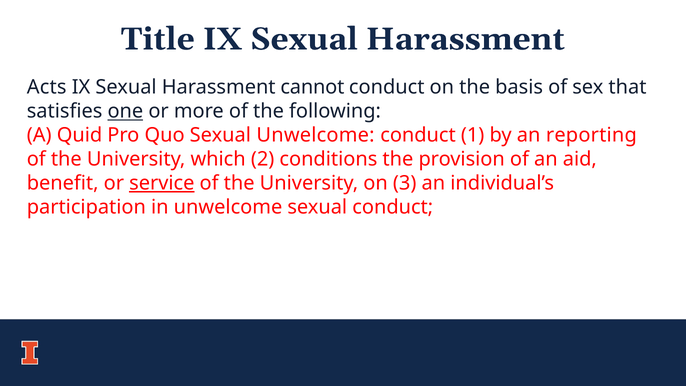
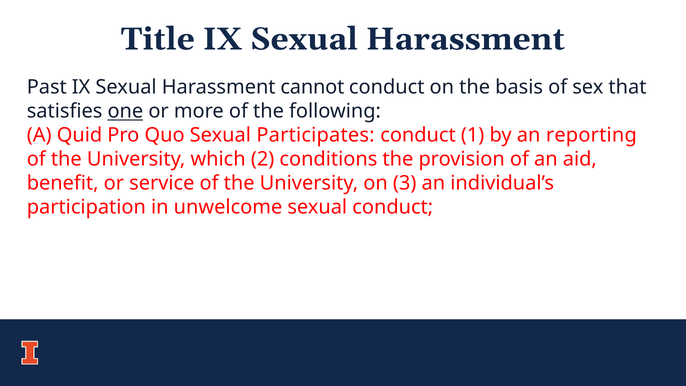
Acts: Acts -> Past (47, 87)
Sexual Unwelcome: Unwelcome -> Participates (316, 135)
service underline: present -> none (162, 183)
